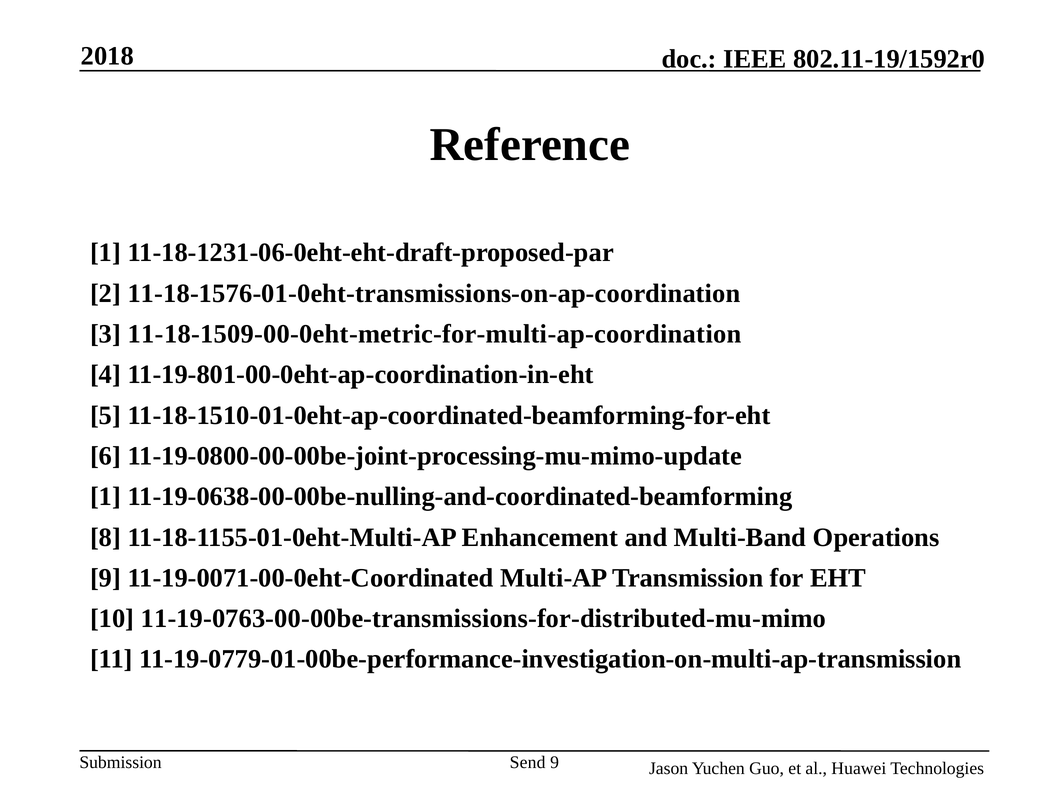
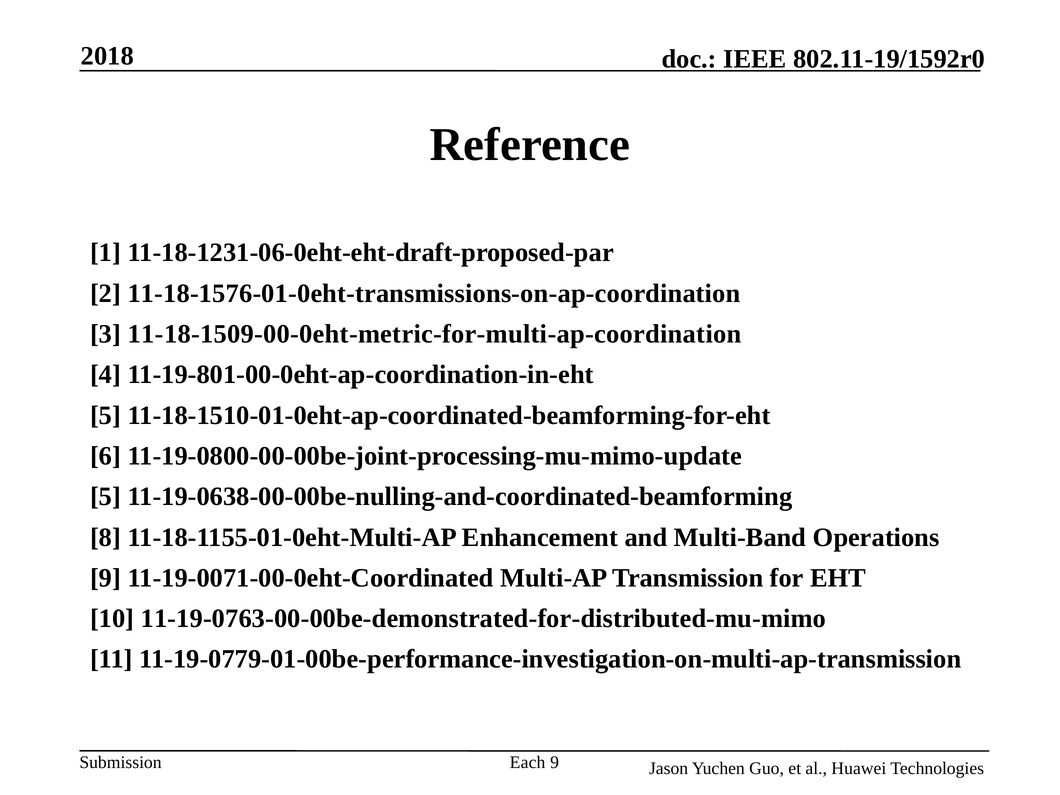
1: 1 -> 5 (106, 497)
11-19-0763-00-00be-transmissions-for-distributed-mu-mimo: 11-19-0763-00-00be-transmissions-for-distributed-mu-mimo -> 11-19-0763-00-00be-demonstrated-for-distributed-mu-mimo (483, 619)
Send: Send -> Each (528, 762)
